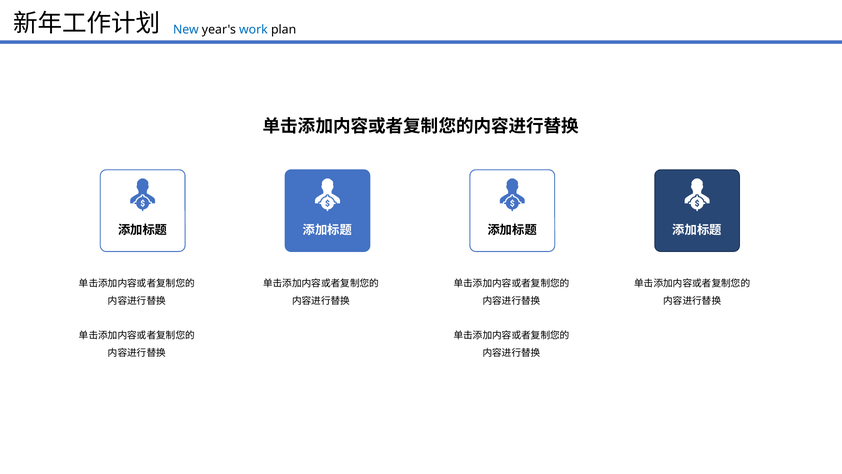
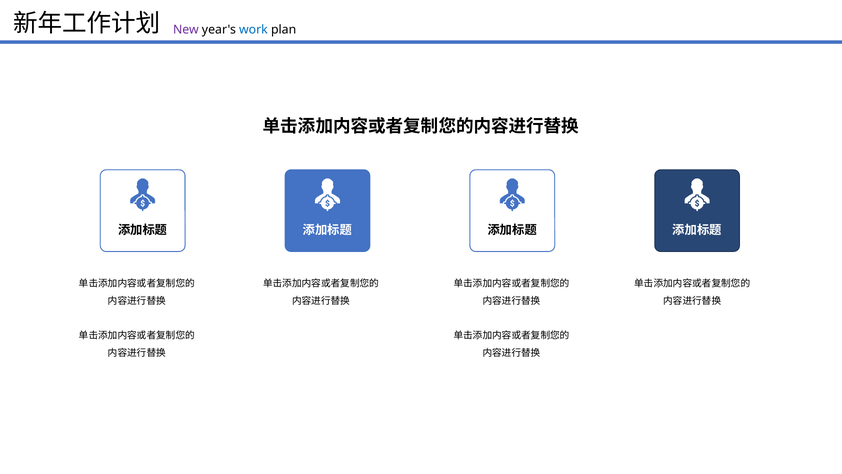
New colour: blue -> purple (186, 30)
